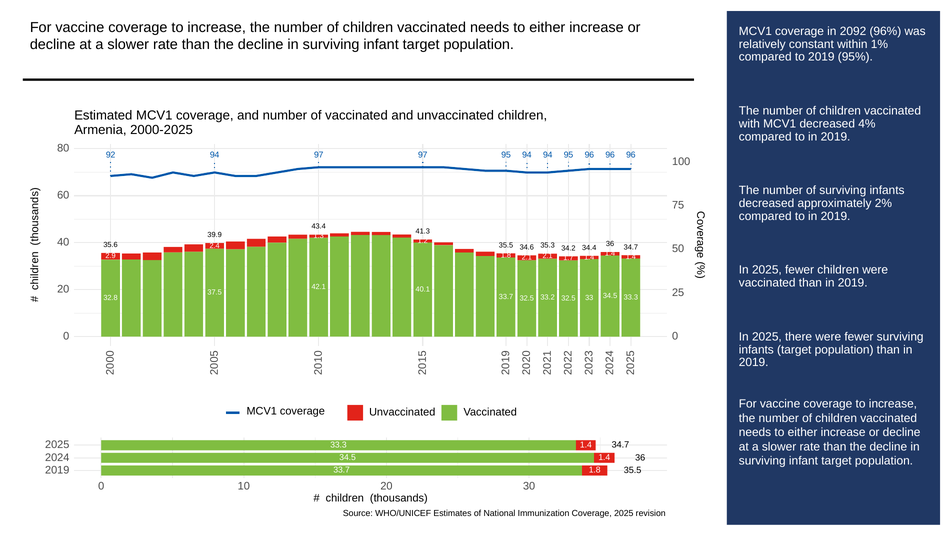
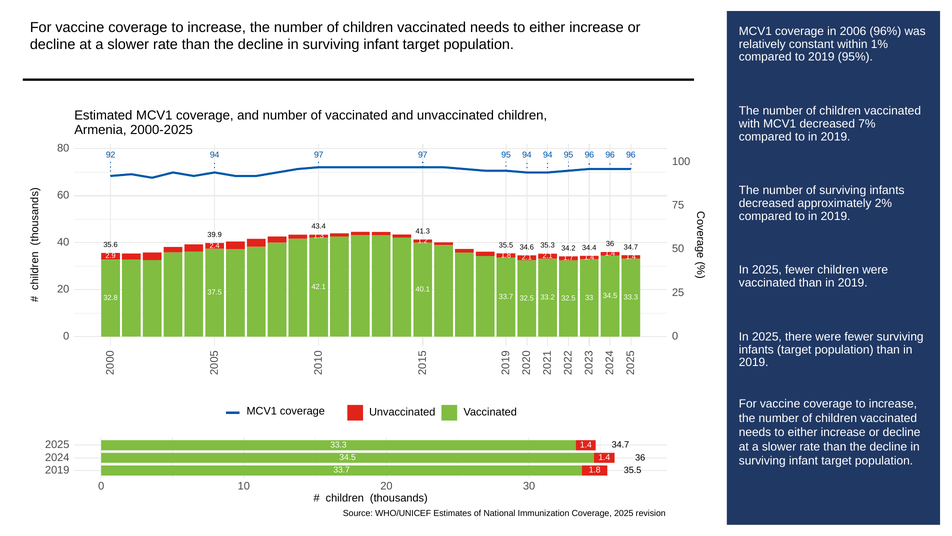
2092: 2092 -> 2006 (853, 31)
4%: 4% -> 7% (867, 124)
